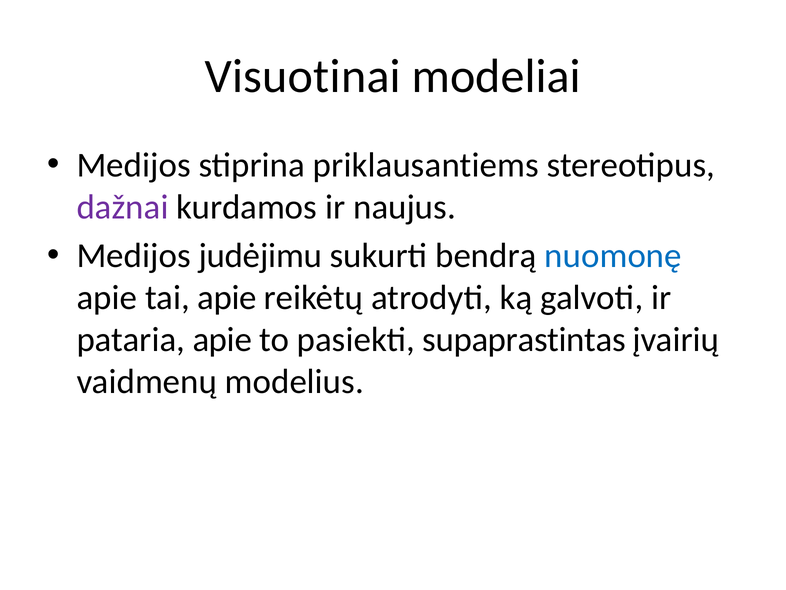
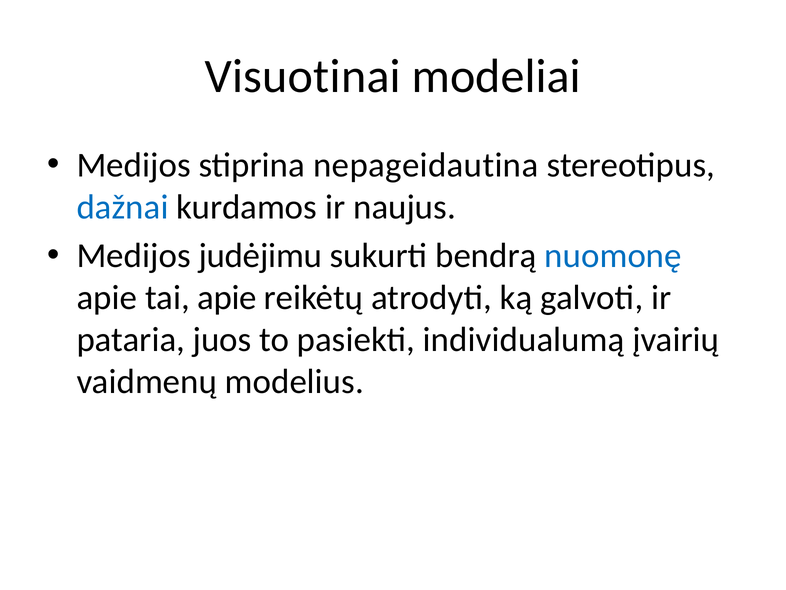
priklausantiems: priklausantiems -> nepageidautina (426, 165)
dažnai colour: purple -> blue (123, 207)
pataria apie: apie -> juos (222, 340)
supaprastintas: supaprastintas -> individualumą (524, 340)
